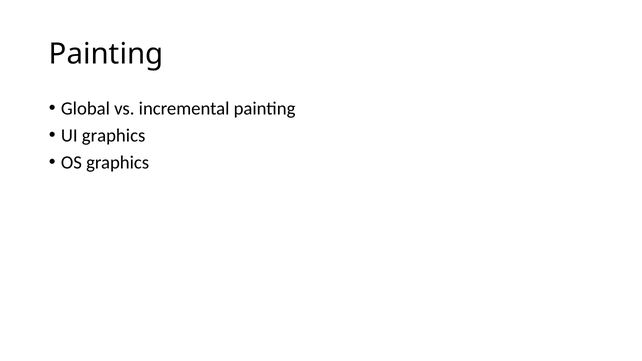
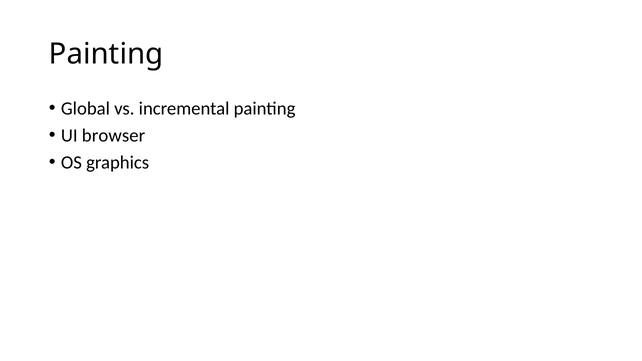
UI graphics: graphics -> browser (114, 135)
